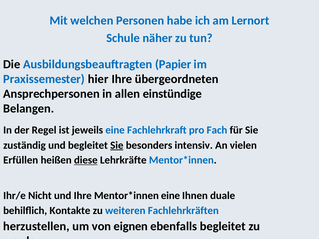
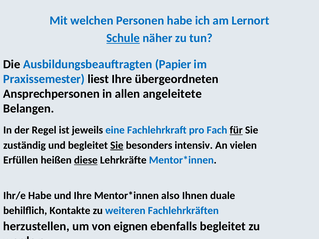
Schule underline: none -> present (123, 38)
hier: hier -> liest (98, 79)
einstündige: einstündige -> angeleitete (172, 94)
für underline: none -> present (236, 130)
Ihr/e Nicht: Nicht -> Habe (40, 196)
eine: eine -> also (170, 196)
